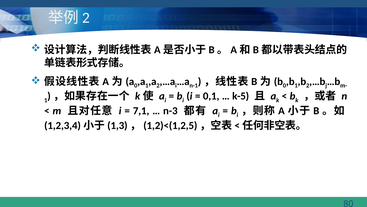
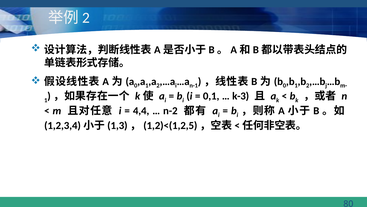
k-5: k-5 -> k-3 (241, 96)
7,1: 7,1 -> 4,4 (141, 111)
n-3: n-3 -> n-2 (170, 111)
